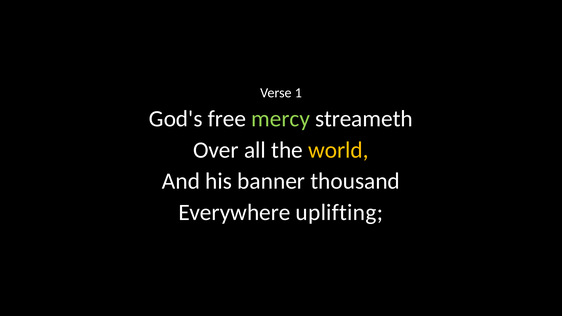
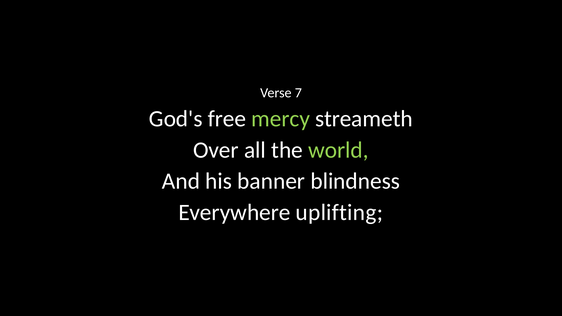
1: 1 -> 7 (298, 93)
world colour: yellow -> light green (338, 150)
thousand: thousand -> blindness (355, 181)
